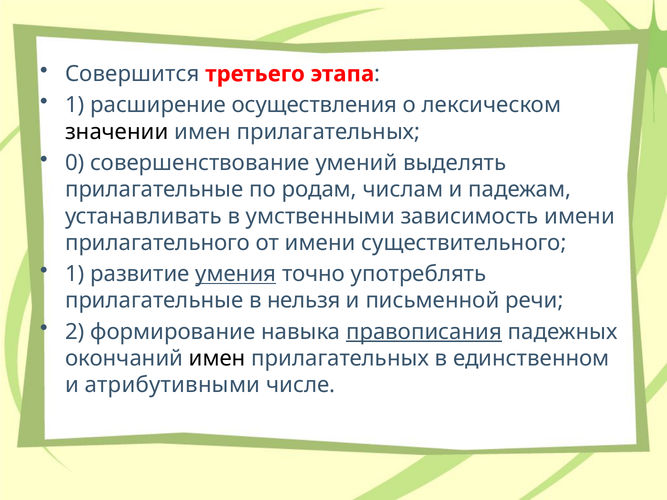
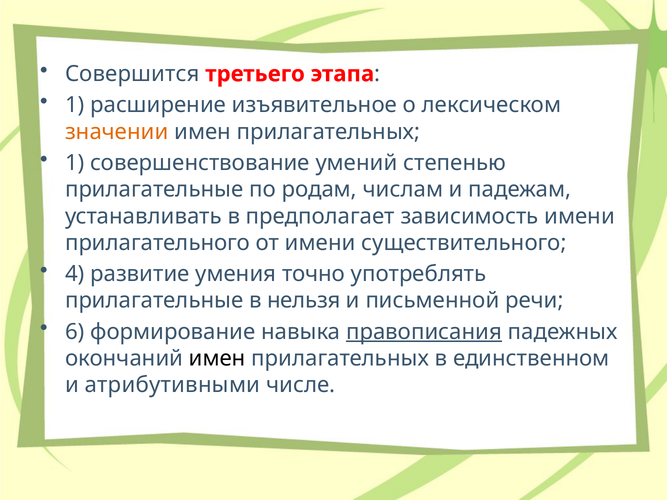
осуществления: осуществления -> изъявительное (314, 105)
значении colour: black -> orange (117, 132)
0: 0 -> 1 (75, 163)
выделять: выделять -> степенью (455, 163)
умственными: умственными -> предполагает (320, 216)
1: 1 -> 4 (75, 274)
умения underline: present -> none (236, 274)
2: 2 -> 6 (75, 332)
